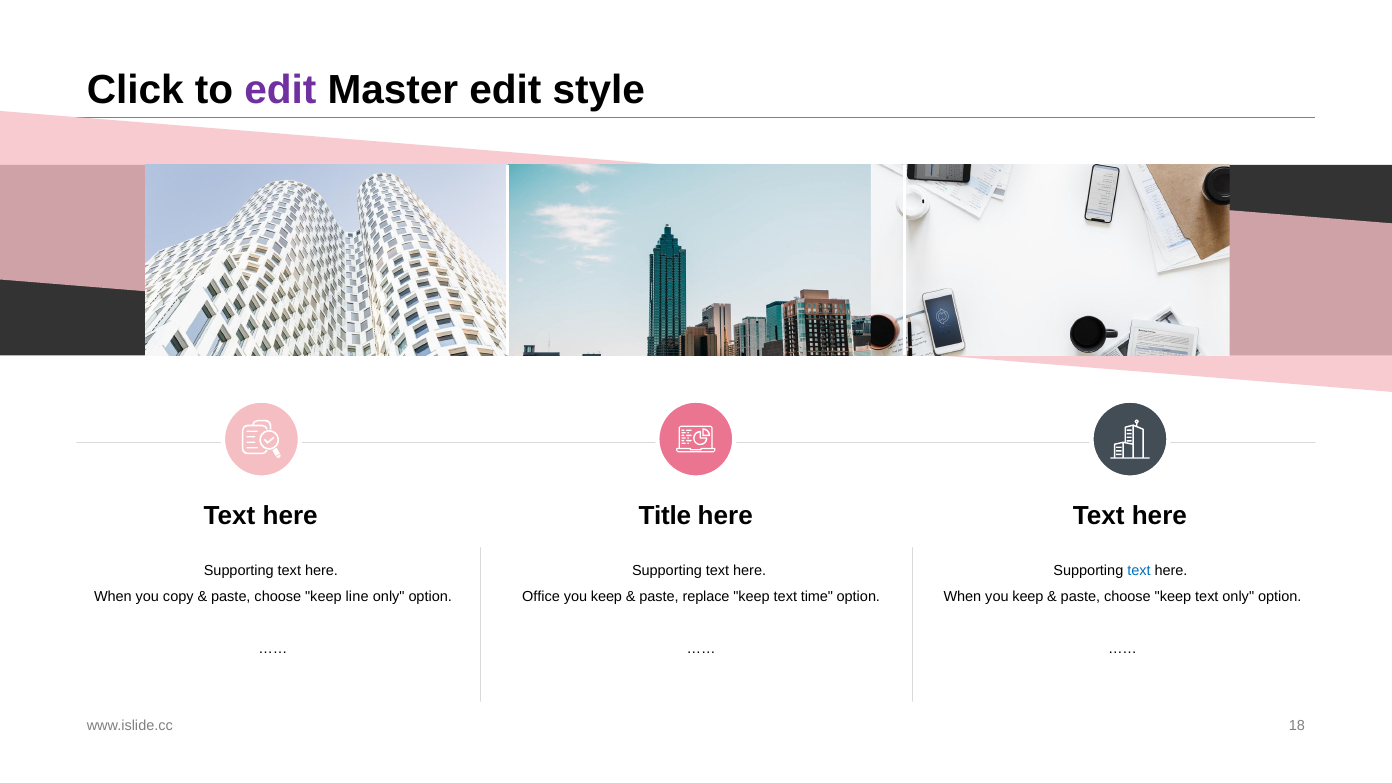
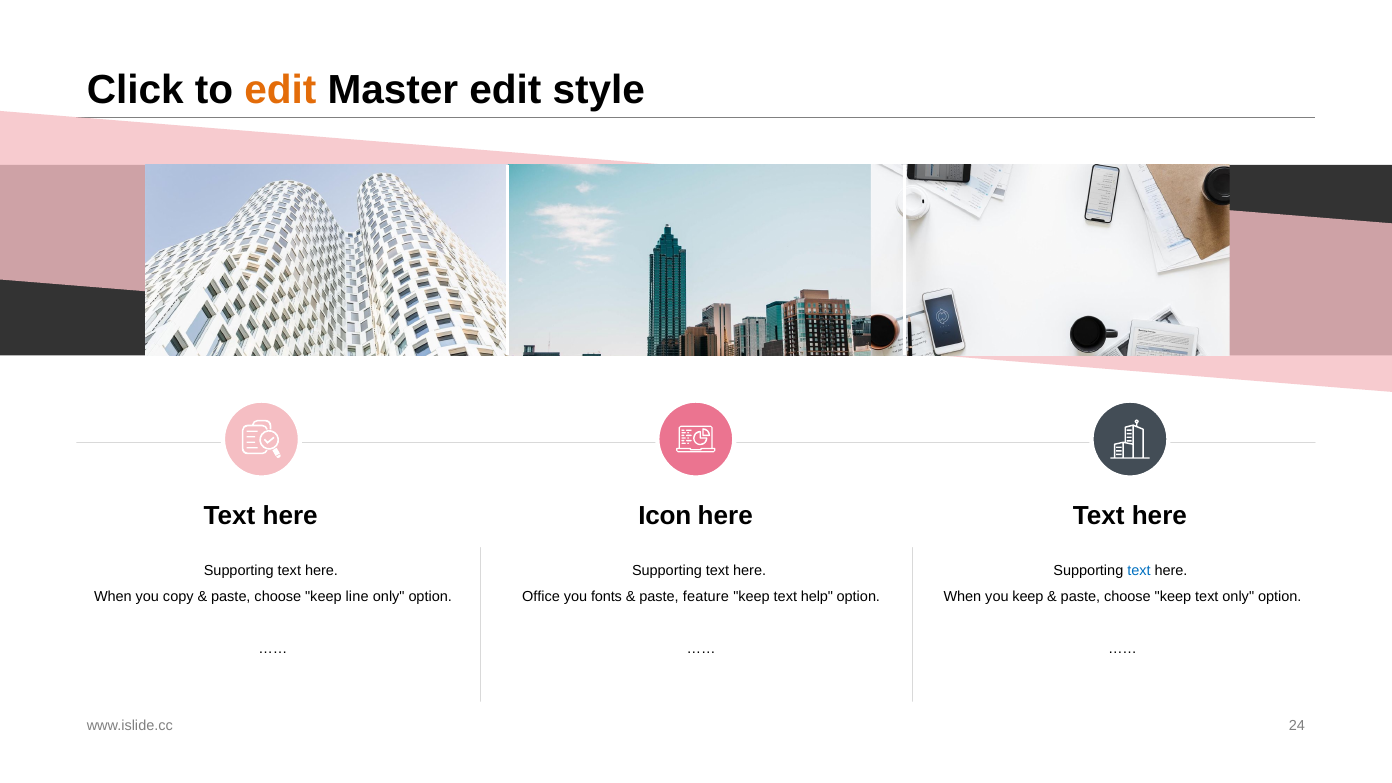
edit colour: purple -> orange (280, 90)
Title: Title -> Icon (665, 516)
keep: keep -> fonts (606, 597)
replace: replace -> feature (706, 597)
time: time -> help (817, 597)
18: 18 -> 24 (1297, 725)
